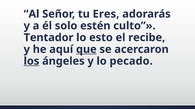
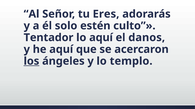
lo esto: esto -> aquí (101, 38)
recibe: recibe -> danos (147, 38)
que underline: present -> none (86, 50)
pecado: pecado -> templo (131, 61)
